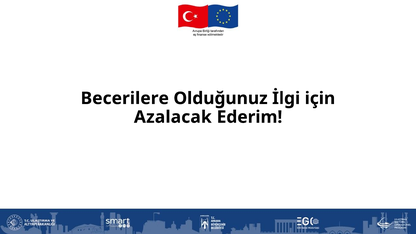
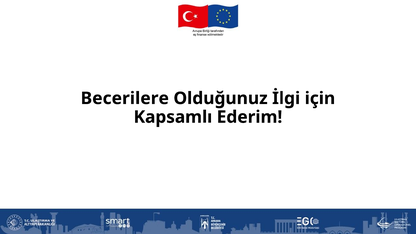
Azalacak: Azalacak -> Kapsamlı (173, 117)
